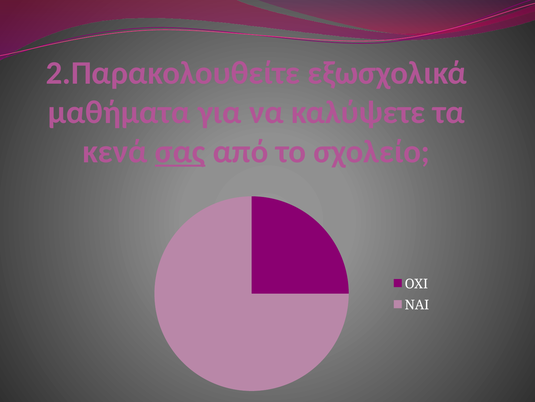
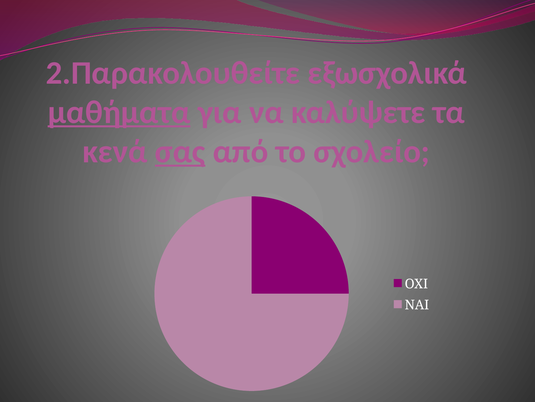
μαθήματα underline: none -> present (119, 112)
